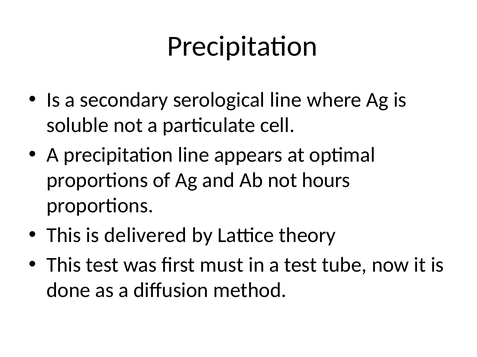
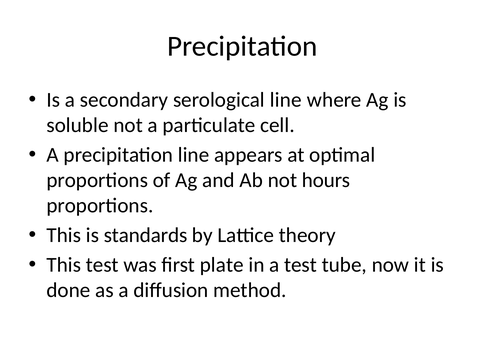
delivered: delivered -> standards (146, 236)
must: must -> plate (222, 265)
